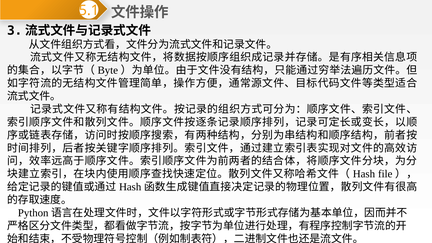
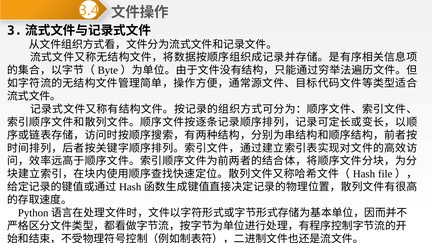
5.1: 5.1 -> 3.4 (89, 11)
